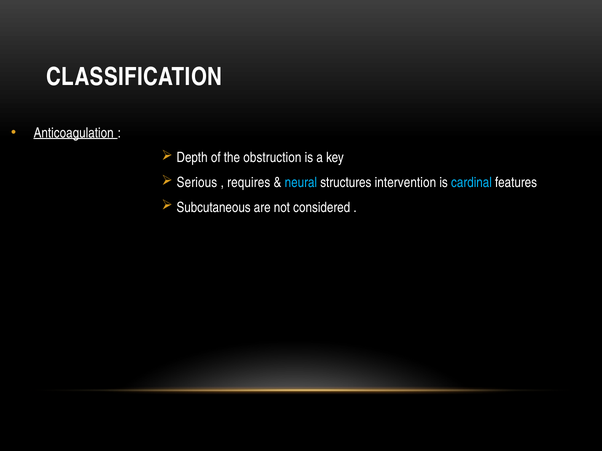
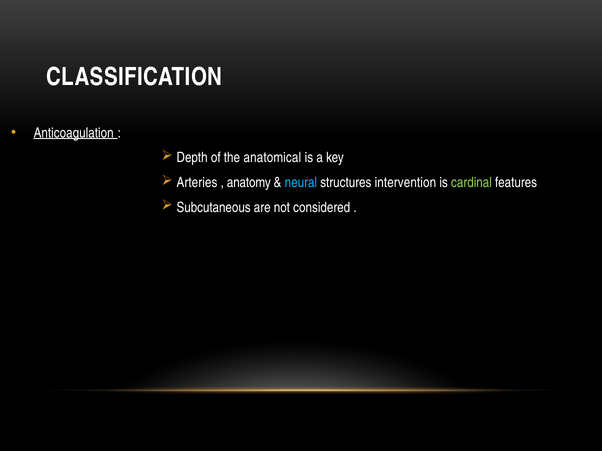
obstruction: obstruction -> anatomical (272, 158)
Serious: Serious -> Arteries (197, 183)
requires: requires -> anatomy (249, 183)
cardinal colour: light blue -> light green (472, 183)
